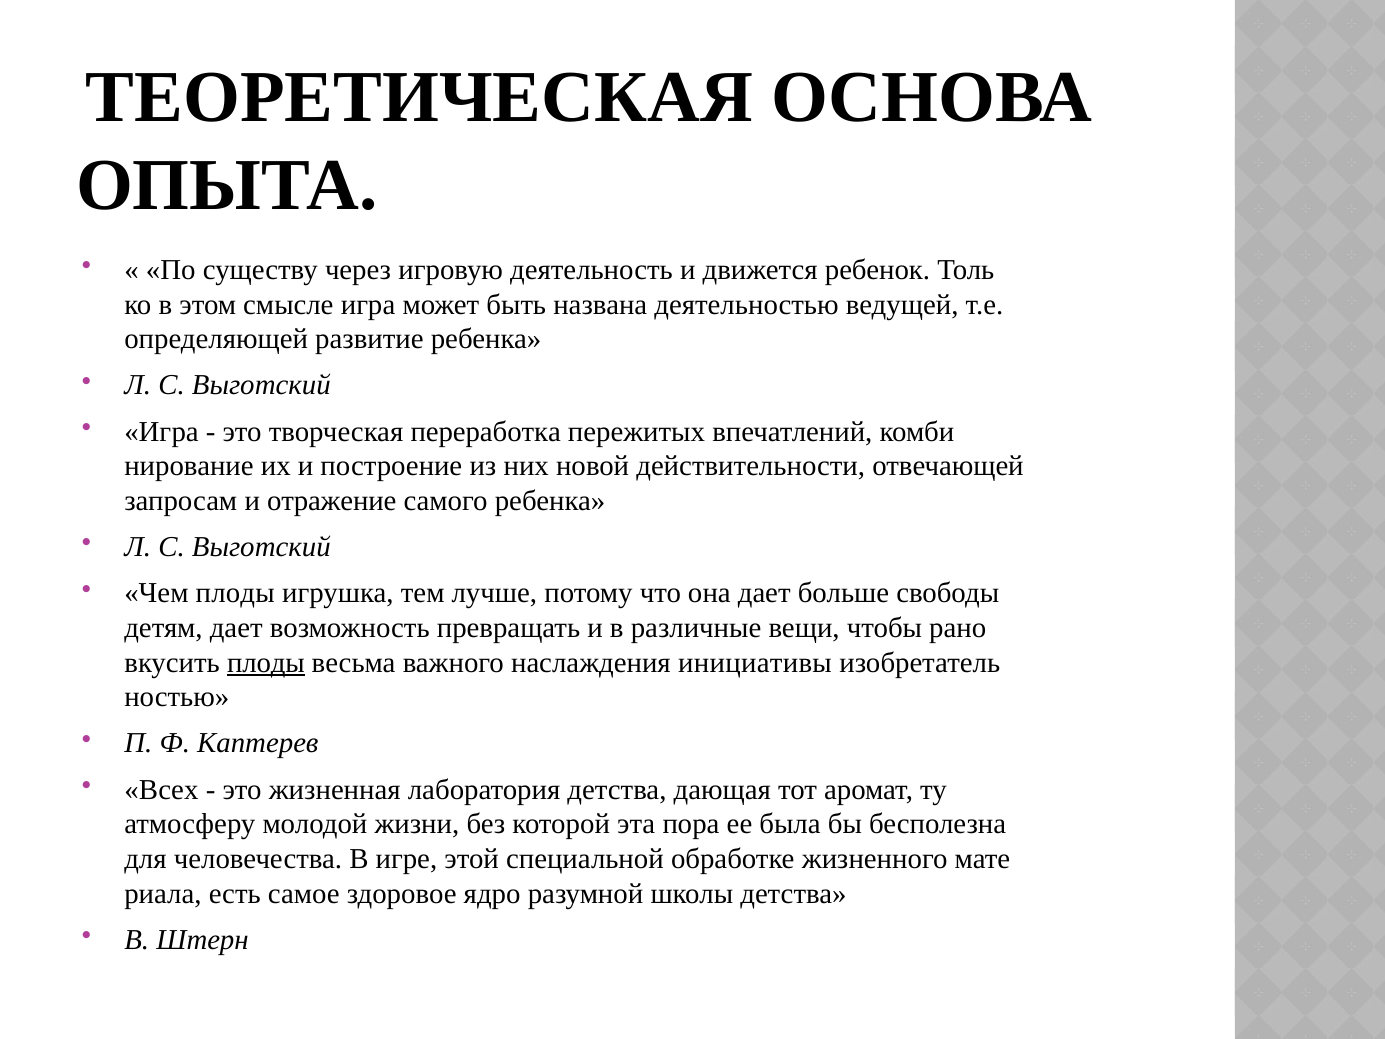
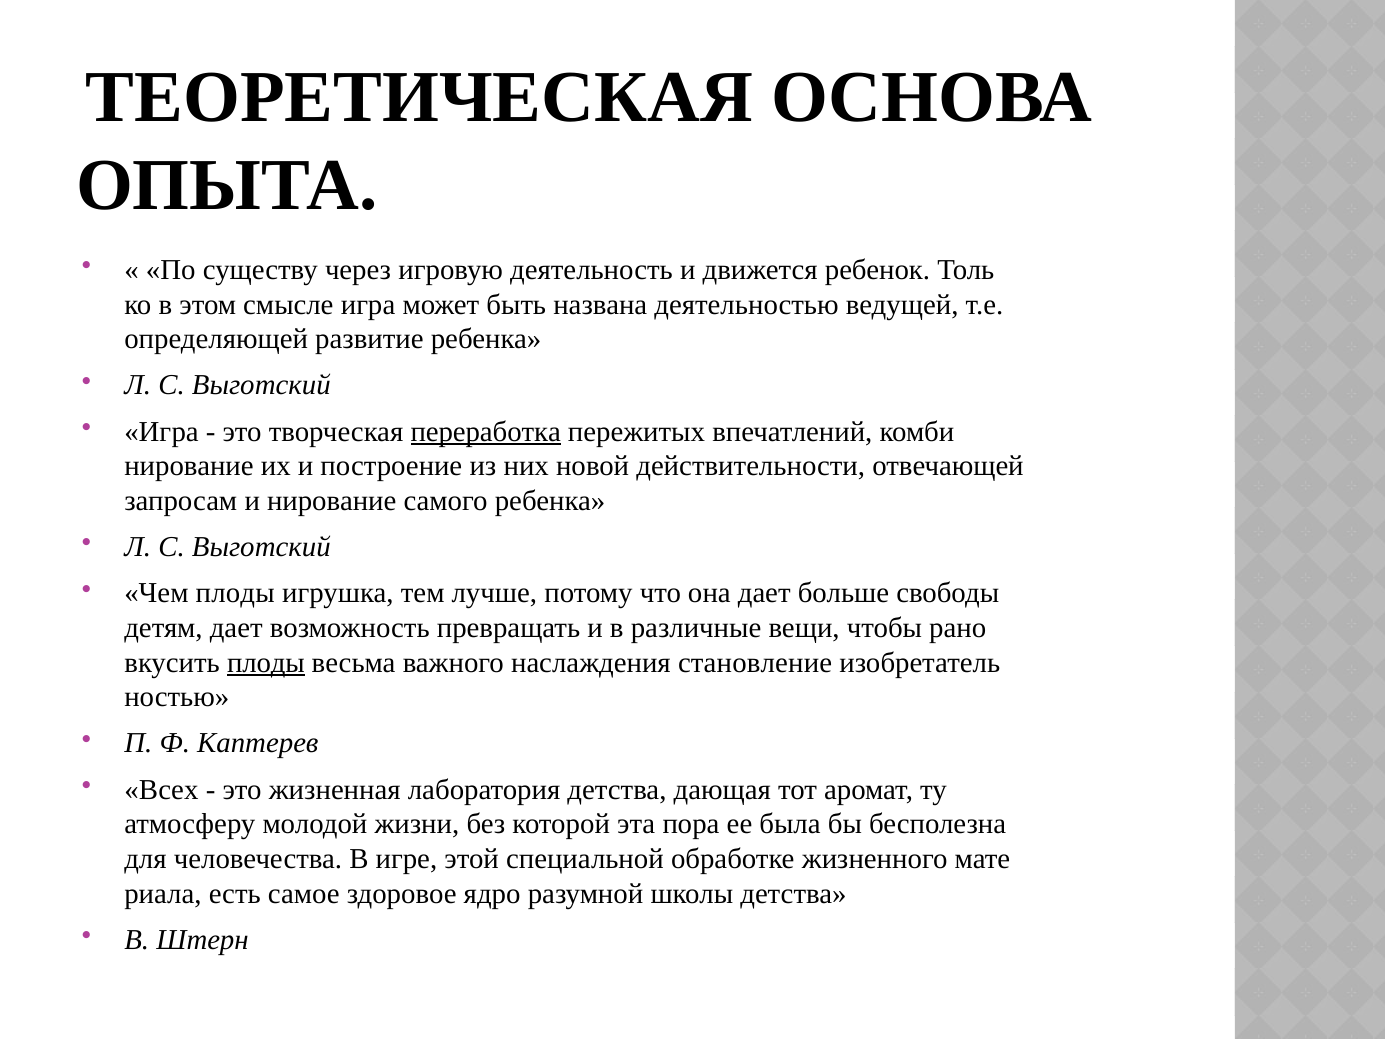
переработка underline: none -> present (486, 432)
и отражение: отражение -> нирование (332, 501)
инициативы: инициативы -> становление (755, 662)
